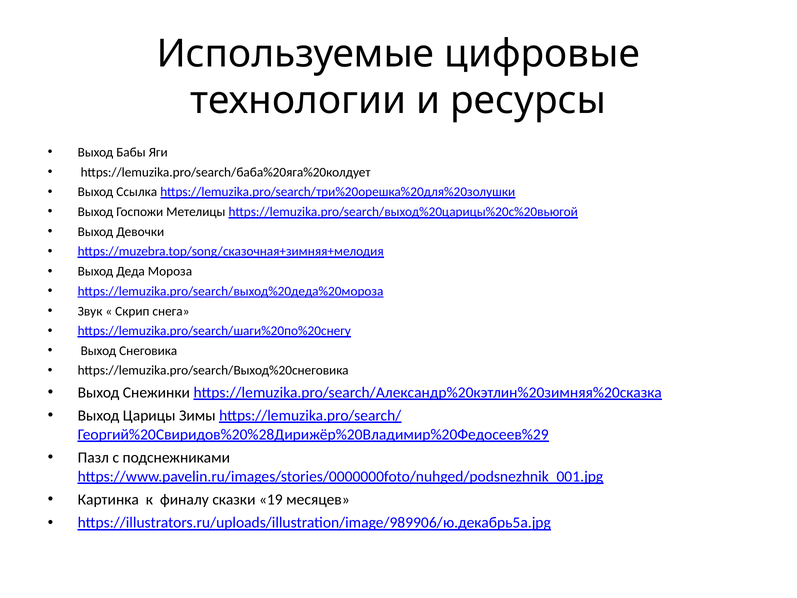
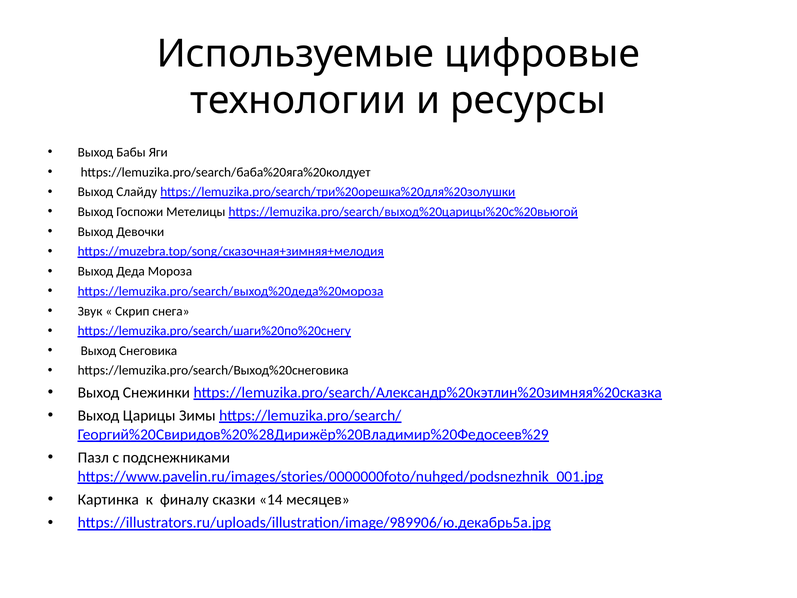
Ссылка: Ссылка -> Слайду (137, 192)
19: 19 -> 14 (271, 500)
